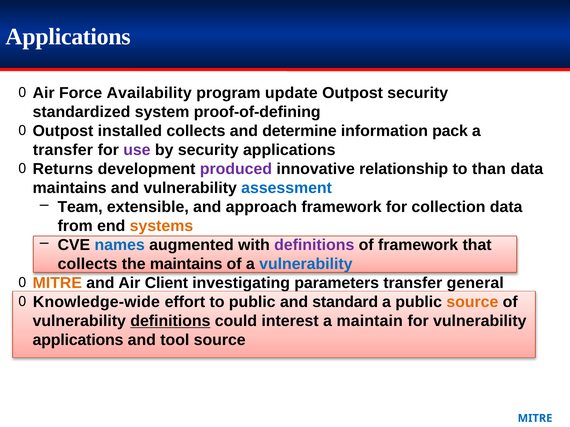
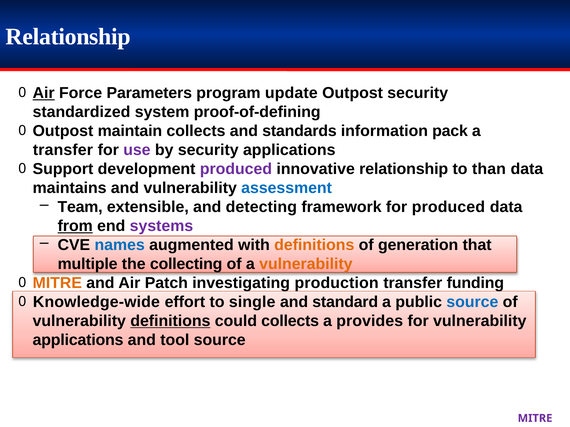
Applications: Applications -> Relationship (68, 37)
Air underline: none -> present (44, 93)
Availability: Availability -> Parameters (149, 93)
installed: installed -> maintain (130, 131)
determine: determine -> standards (299, 131)
Returns: Returns -> Support (63, 169)
approach: approach -> detecting (261, 207)
for collection: collection -> produced (448, 207)
from underline: none -> present (75, 226)
systems colour: orange -> purple (161, 226)
definitions colour: purple -> orange (314, 245)
of framework: framework -> generation (418, 245)
collects: collects -> multiple (88, 264)
the maintains: maintains -> collecting (186, 264)
vulnerability colour: blue -> orange (306, 264)
Client: Client -> Patch (166, 283)
parameters: parameters -> production (337, 283)
general: general -> funding (475, 283)
to public: public -> single (252, 302)
source colour: orange -> blue (472, 302)
could interest: interest -> collects (290, 321)
maintain: maintain -> provides (370, 321)
MITRE colour: blue -> purple (535, 419)
